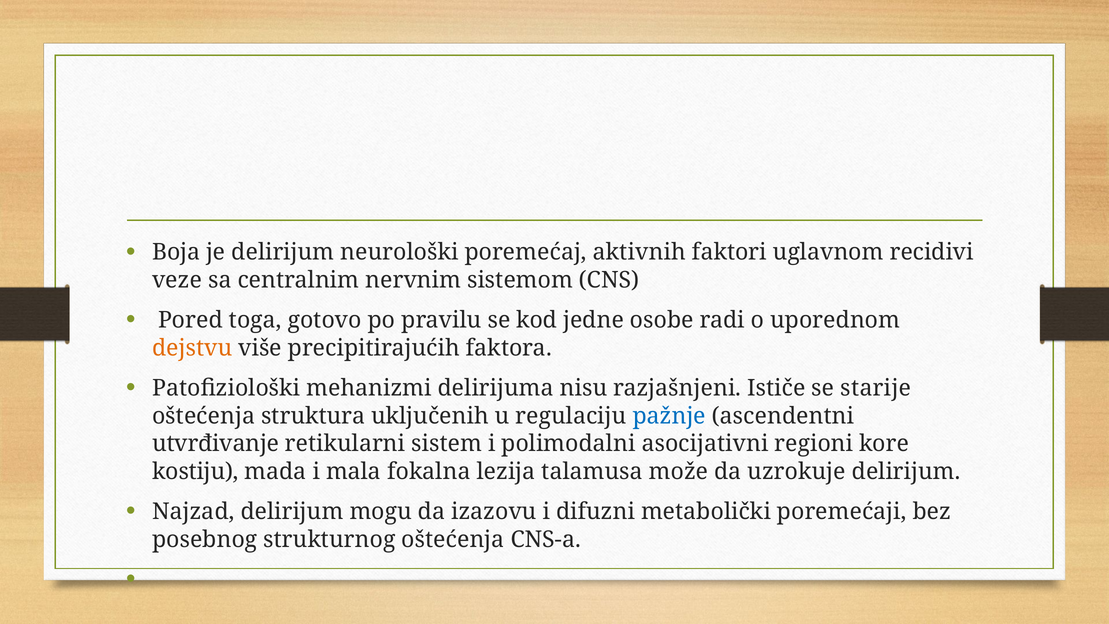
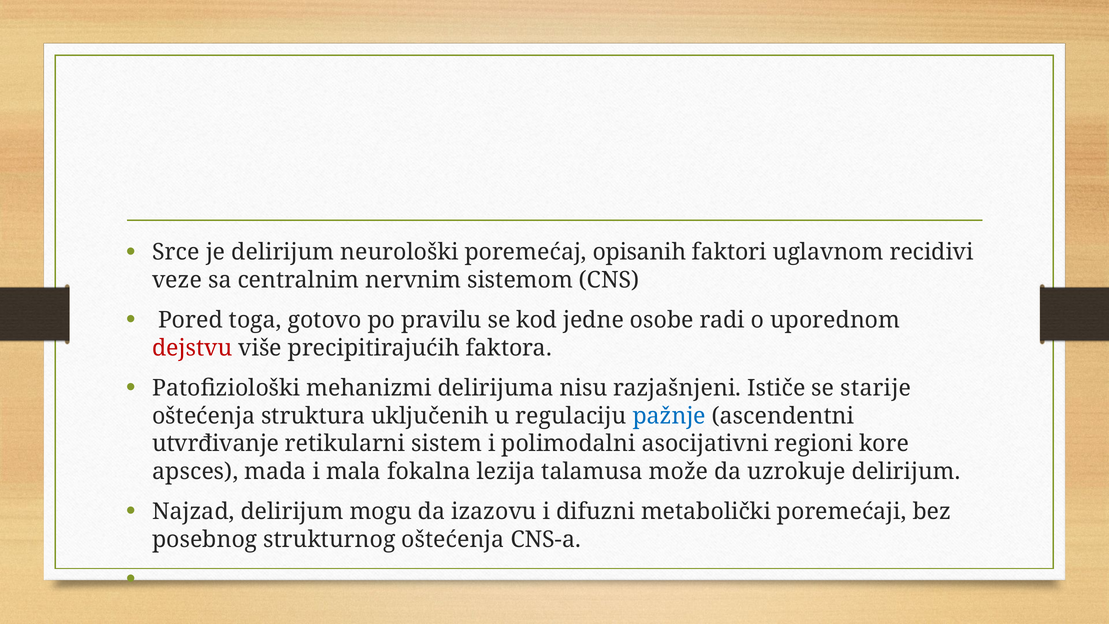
Boja: Boja -> Srce (176, 252)
aktivnih: aktivnih -> opisanih (639, 252)
dejstvu colour: orange -> red (192, 348)
kostiju: kostiju -> apsces (195, 471)
